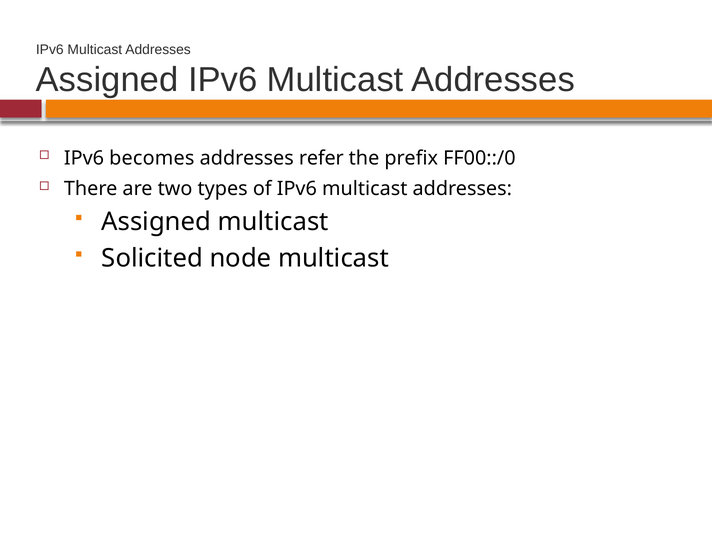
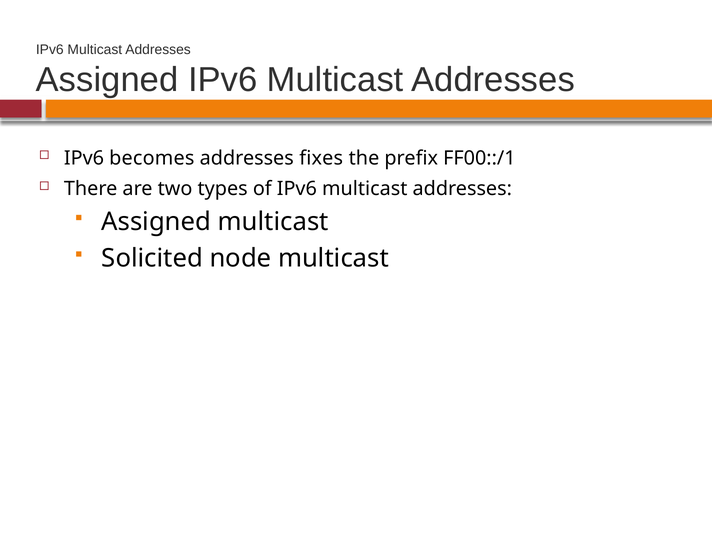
refer: refer -> fixes (321, 158)
FF00::/0: FF00::/0 -> FF00::/1 (479, 158)
